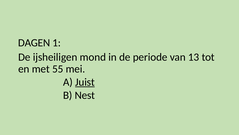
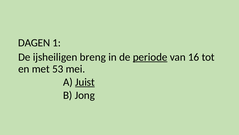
mond: mond -> breng (93, 57)
periode underline: none -> present (150, 57)
13: 13 -> 16 (194, 57)
55: 55 -> 53 (58, 69)
Nest: Nest -> Jong (85, 95)
